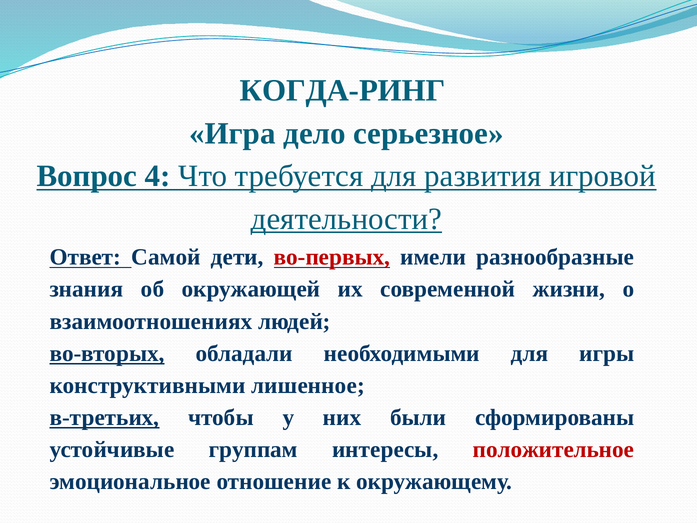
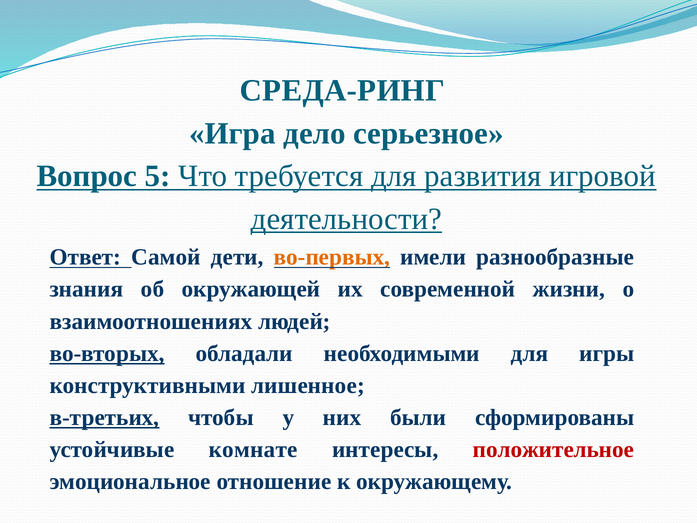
КОГДА-РИНГ: КОГДА-РИНГ -> СРЕДА-РИНГ (342, 90)
4: 4 -> 5 (158, 176)
во-первых colour: red -> orange (332, 257)
группам: группам -> комнате (253, 449)
